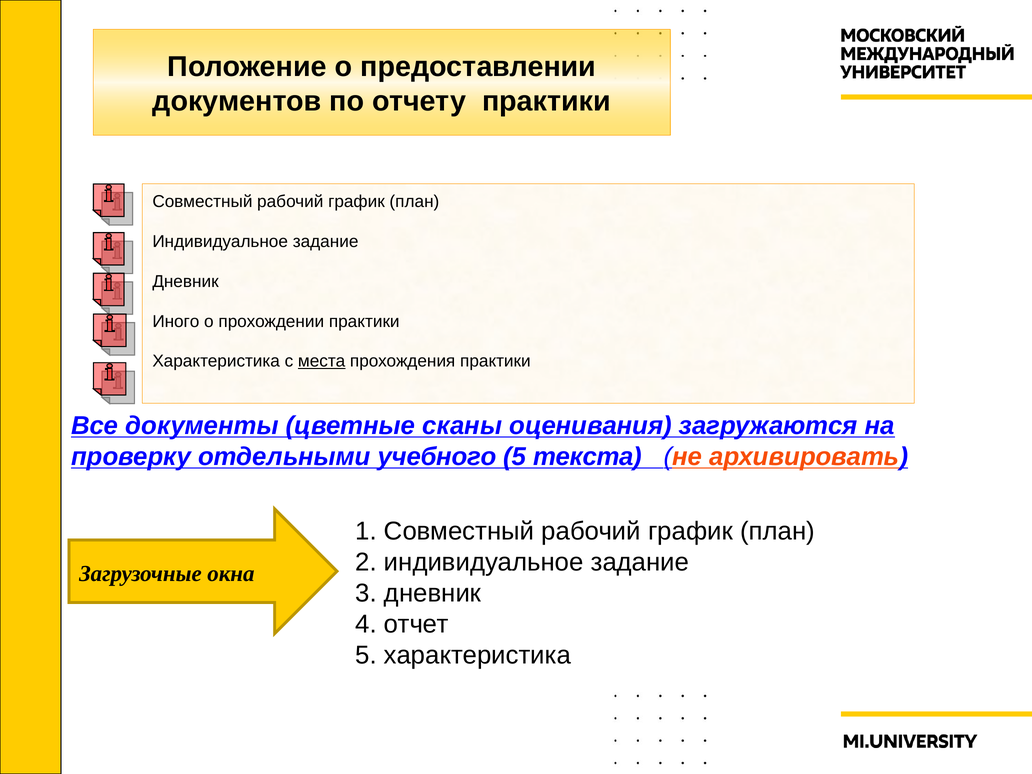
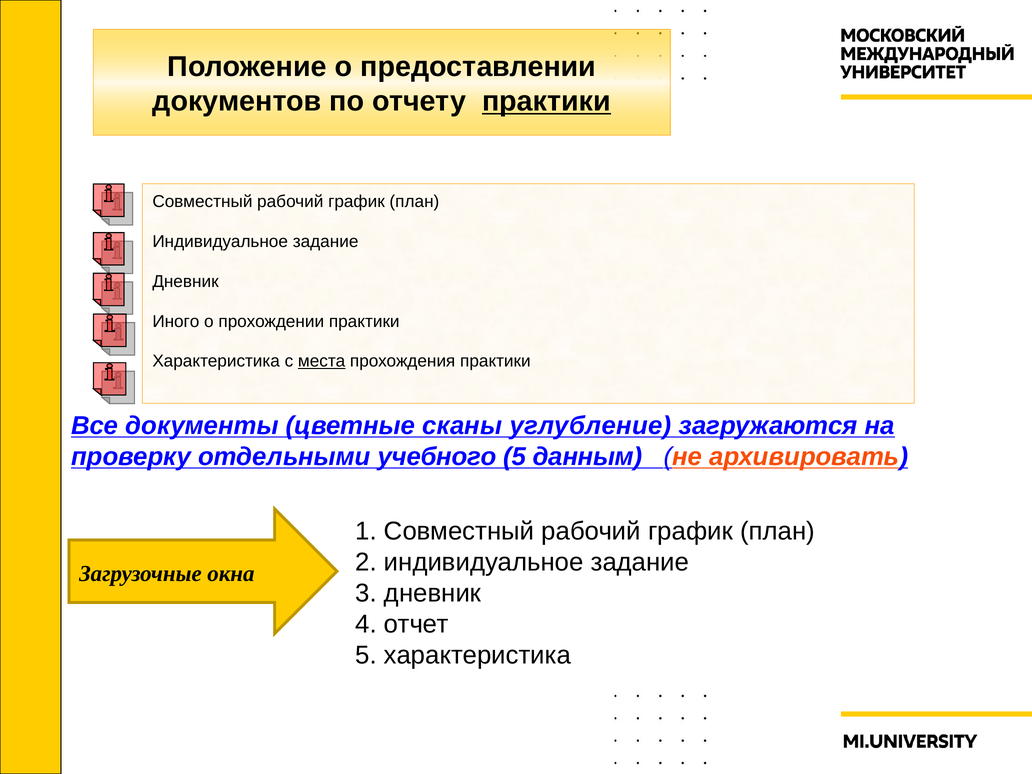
практики underline: none -> present (546, 101)
оценивания: оценивания -> углубление (590, 426)
текста: текста -> данным (588, 457)
